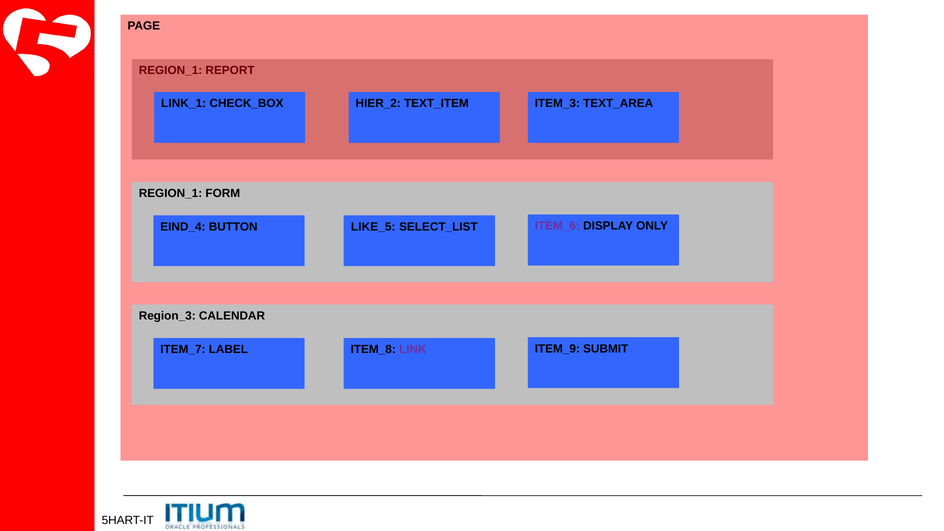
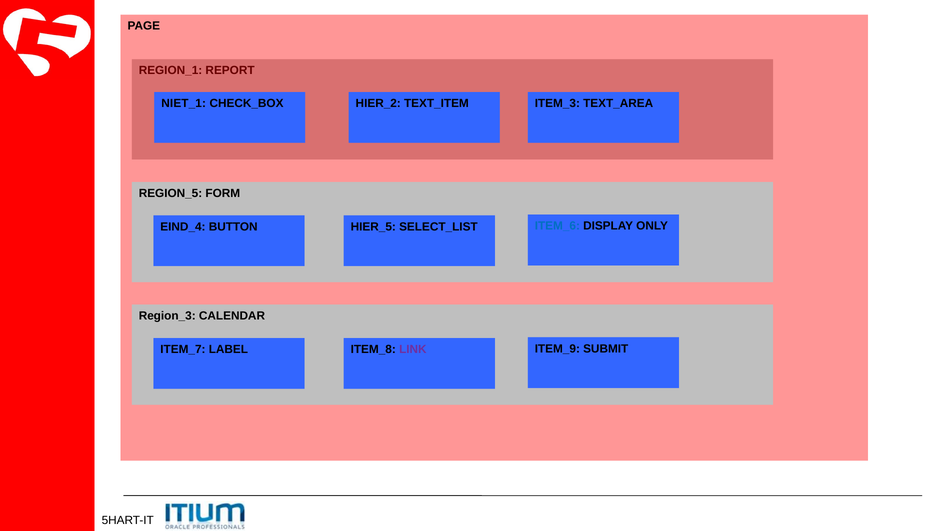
LINK_1: LINK_1 -> NIET_1 (184, 103)
REGION_1: REGION_1 -> REGION_5 (170, 193)
LIKE_5: LIKE_5 -> HIER_5 (373, 227)
ITEM_6 colour: purple -> blue (557, 226)
